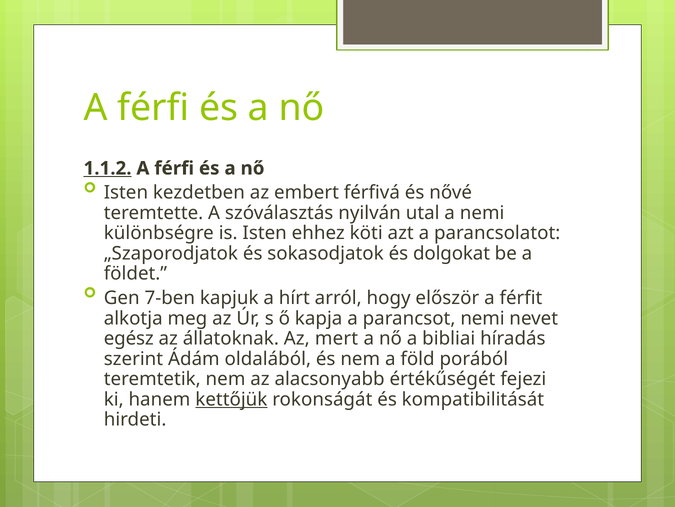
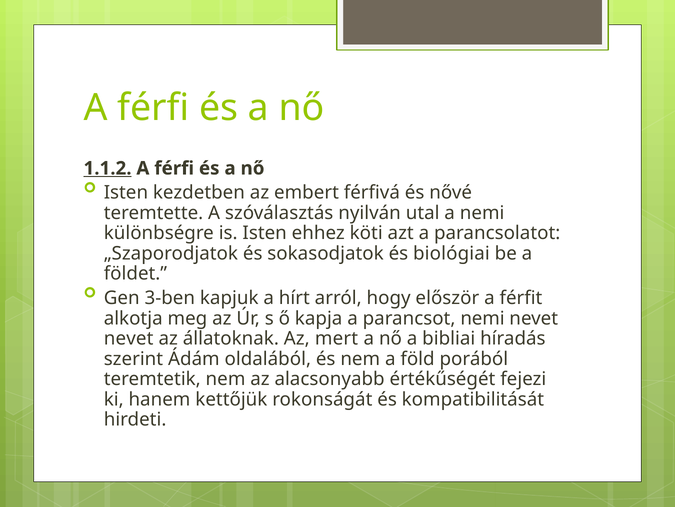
dolgokat: dolgokat -> biológiai (451, 253)
7-ben: 7-ben -> 3-ben (170, 298)
egész: egész -> nevet (129, 338)
kettőjük underline: present -> none (231, 399)
